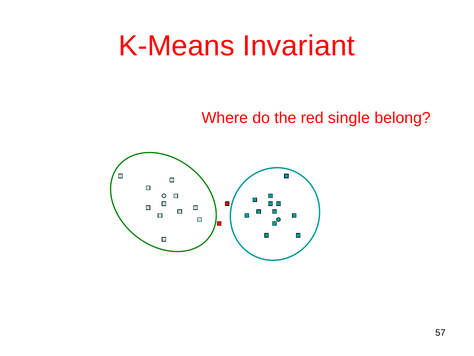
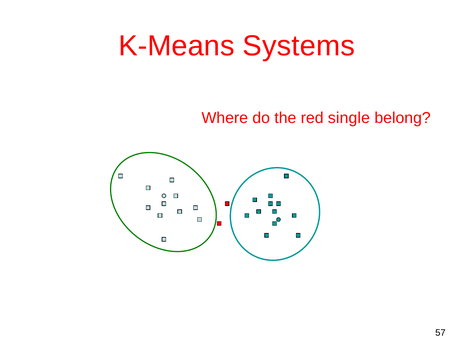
Invariant: Invariant -> Systems (299, 46)
